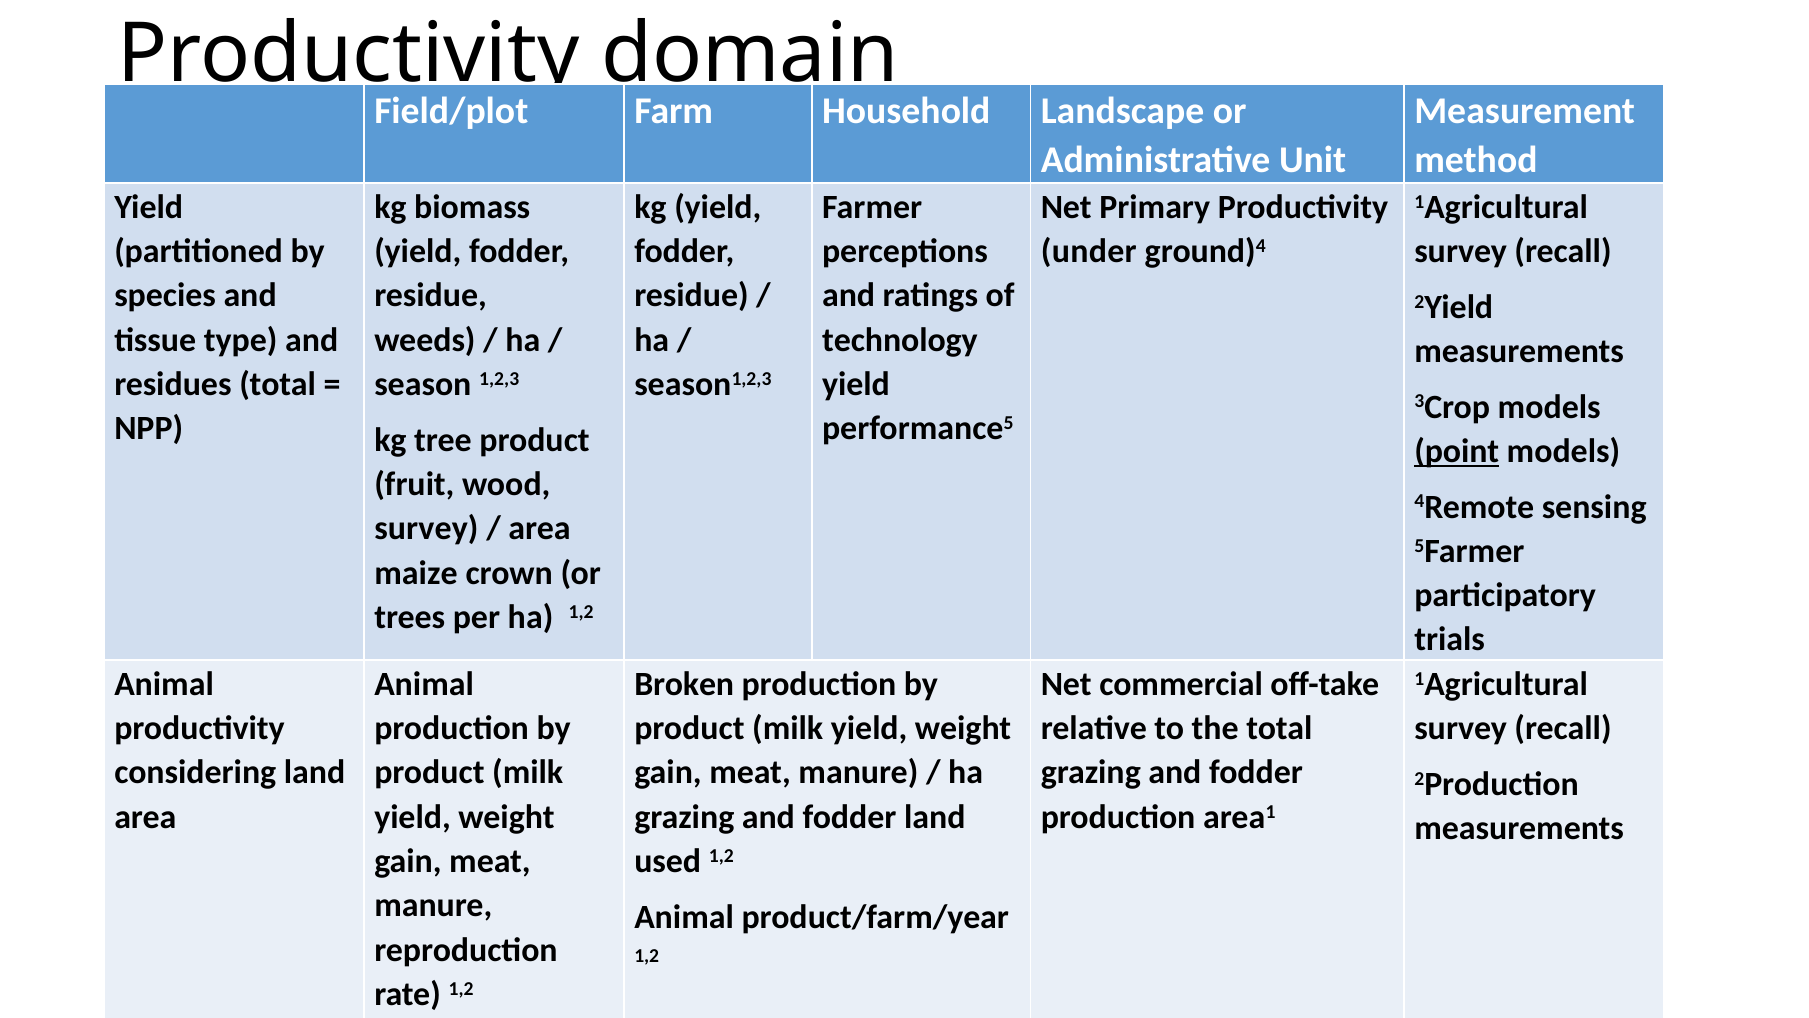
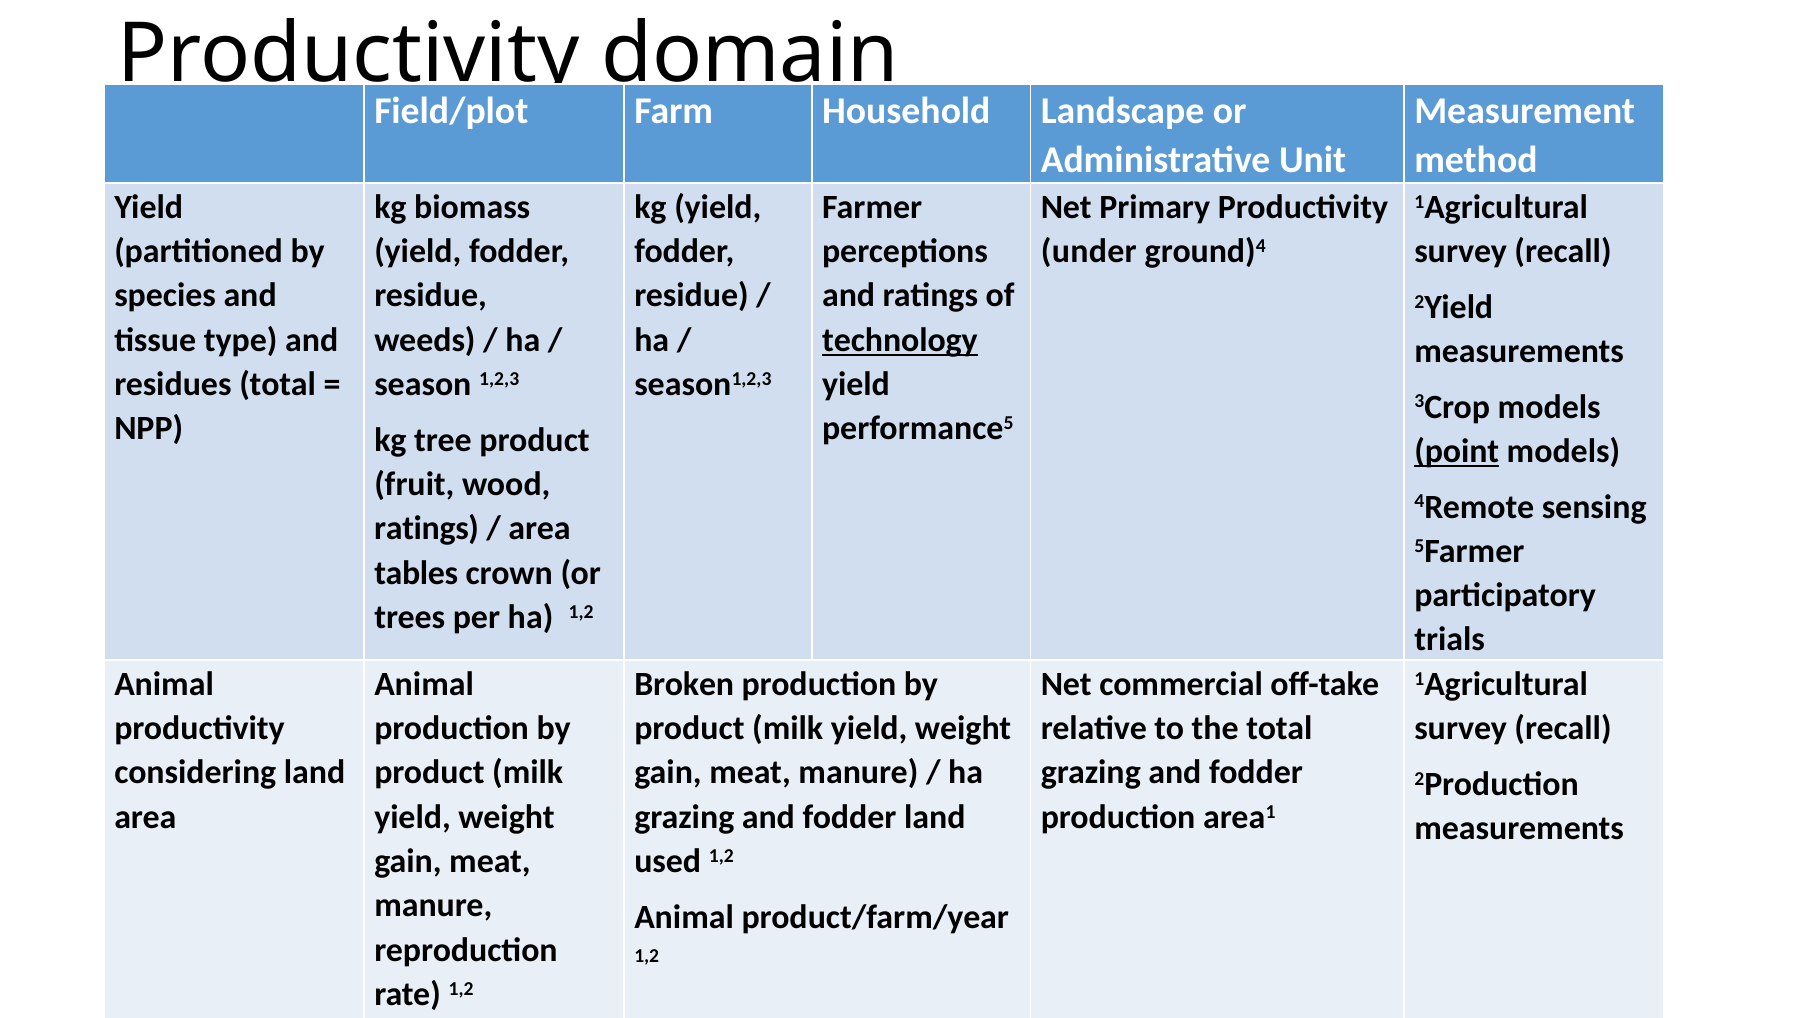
technology underline: none -> present (900, 340)
survey: survey -> ratings (427, 528)
maize: maize -> tables (416, 573)
